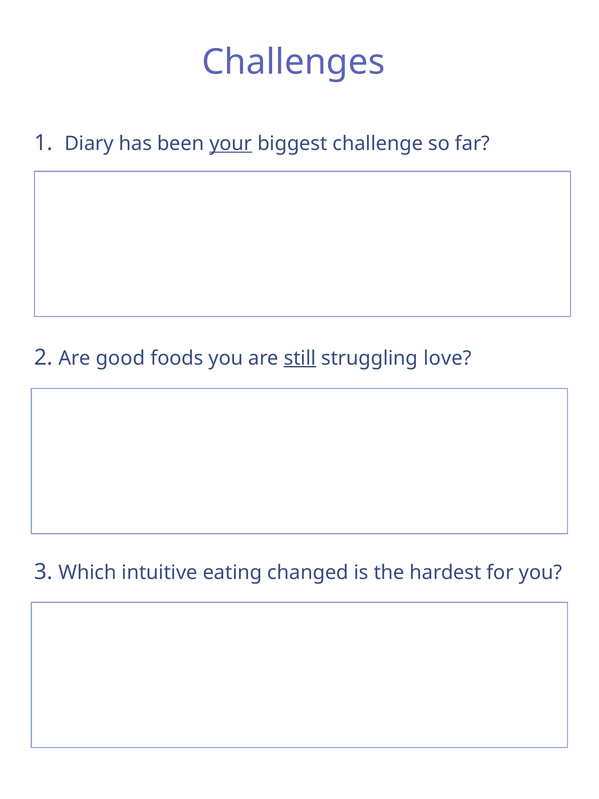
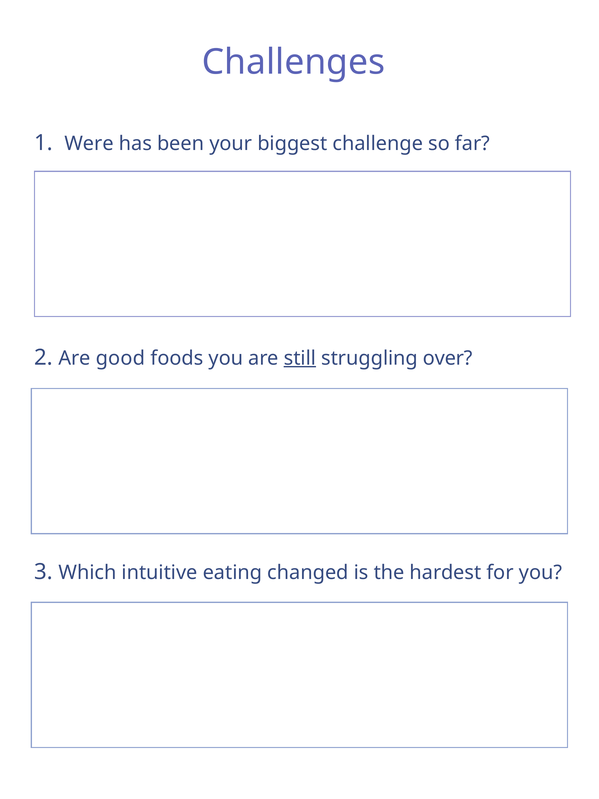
Diary: Diary -> Were (89, 144)
your underline: present -> none (231, 144)
love: love -> over (448, 358)
